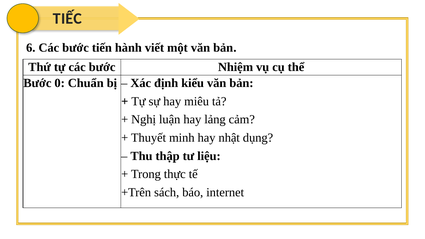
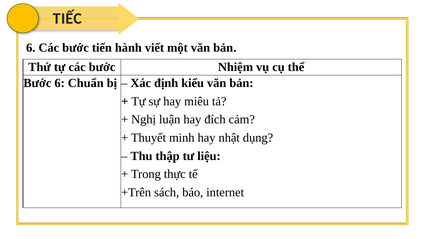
Bước 0: 0 -> 6 (60, 83)
lảng: lảng -> đích (215, 120)
